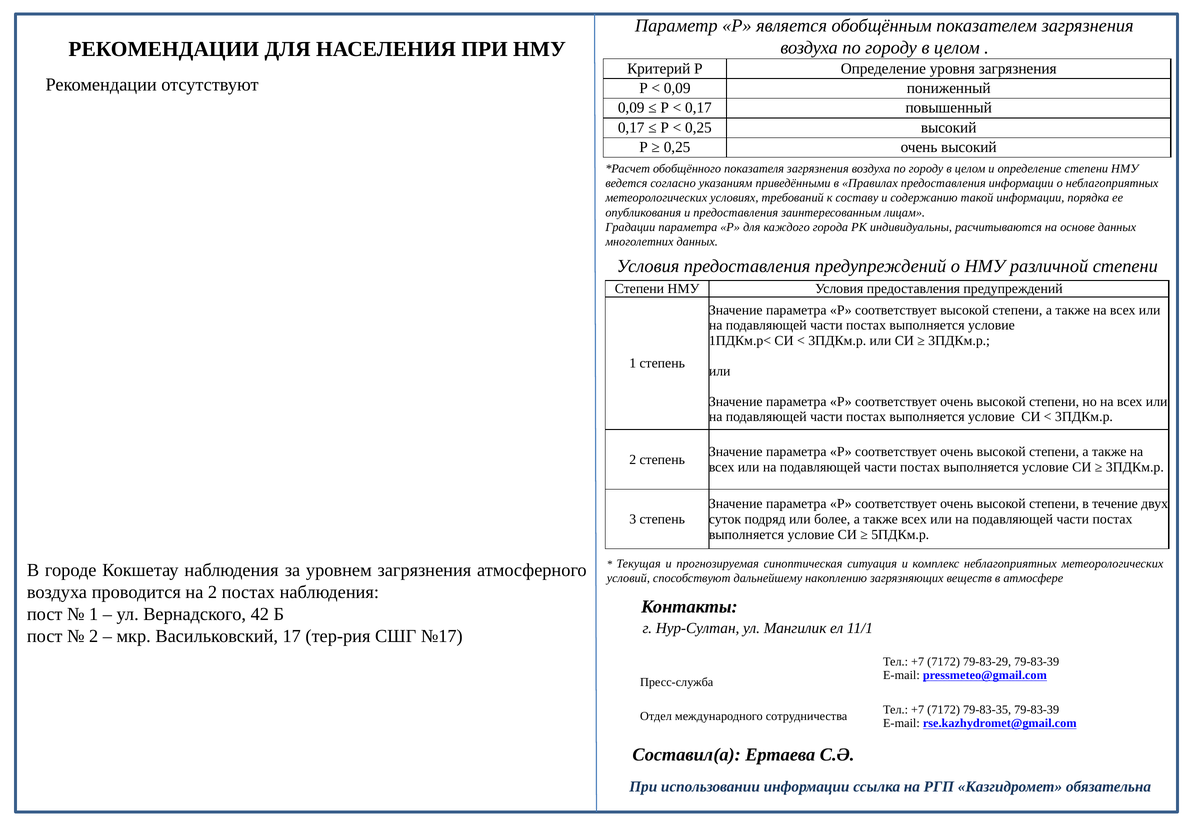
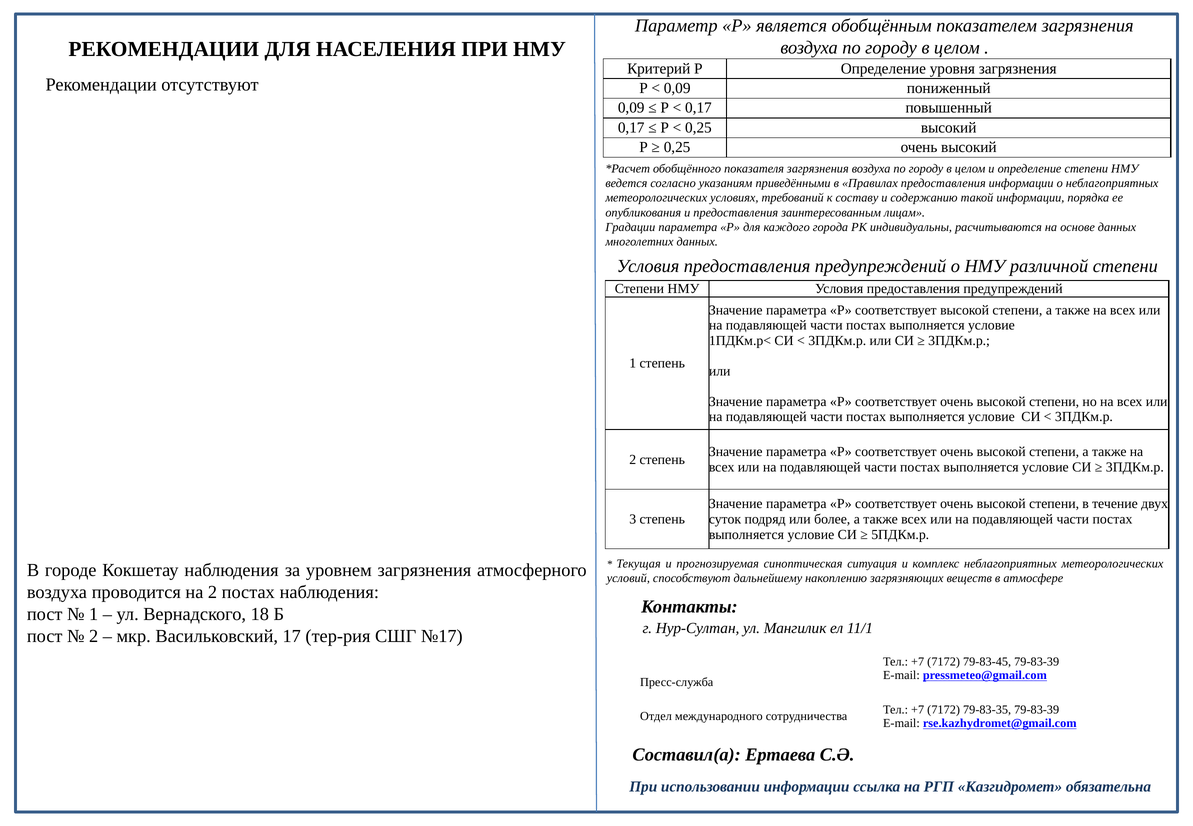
42: 42 -> 18 (260, 614)
79-83-29: 79-83-29 -> 79-83-45 (987, 662)
